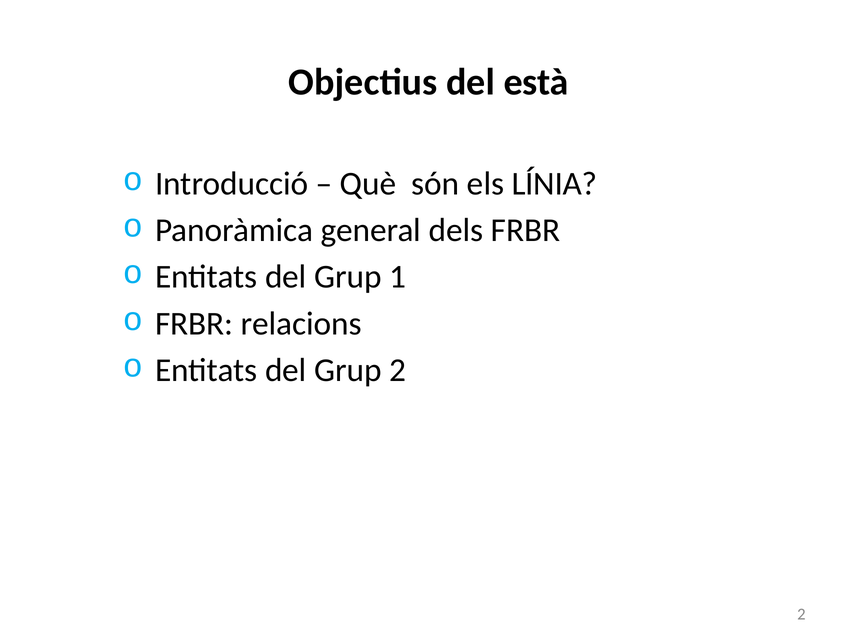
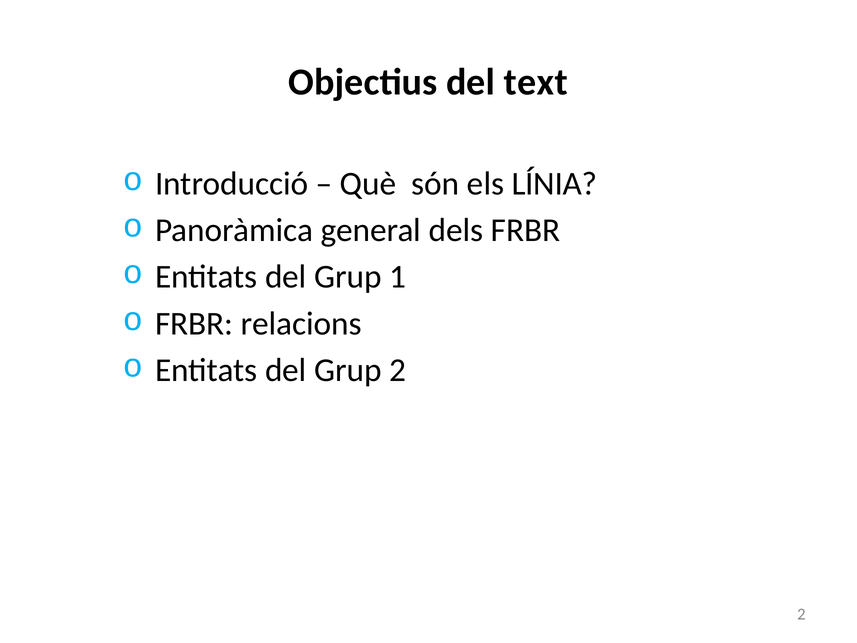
està: està -> text (536, 82)
